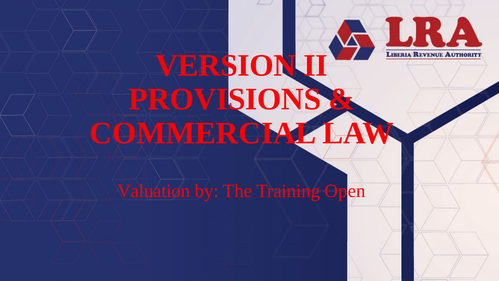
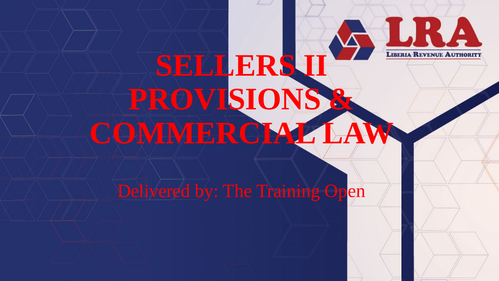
VERSION: VERSION -> SELLERS (226, 66)
Valuation: Valuation -> Delivered (154, 191)
